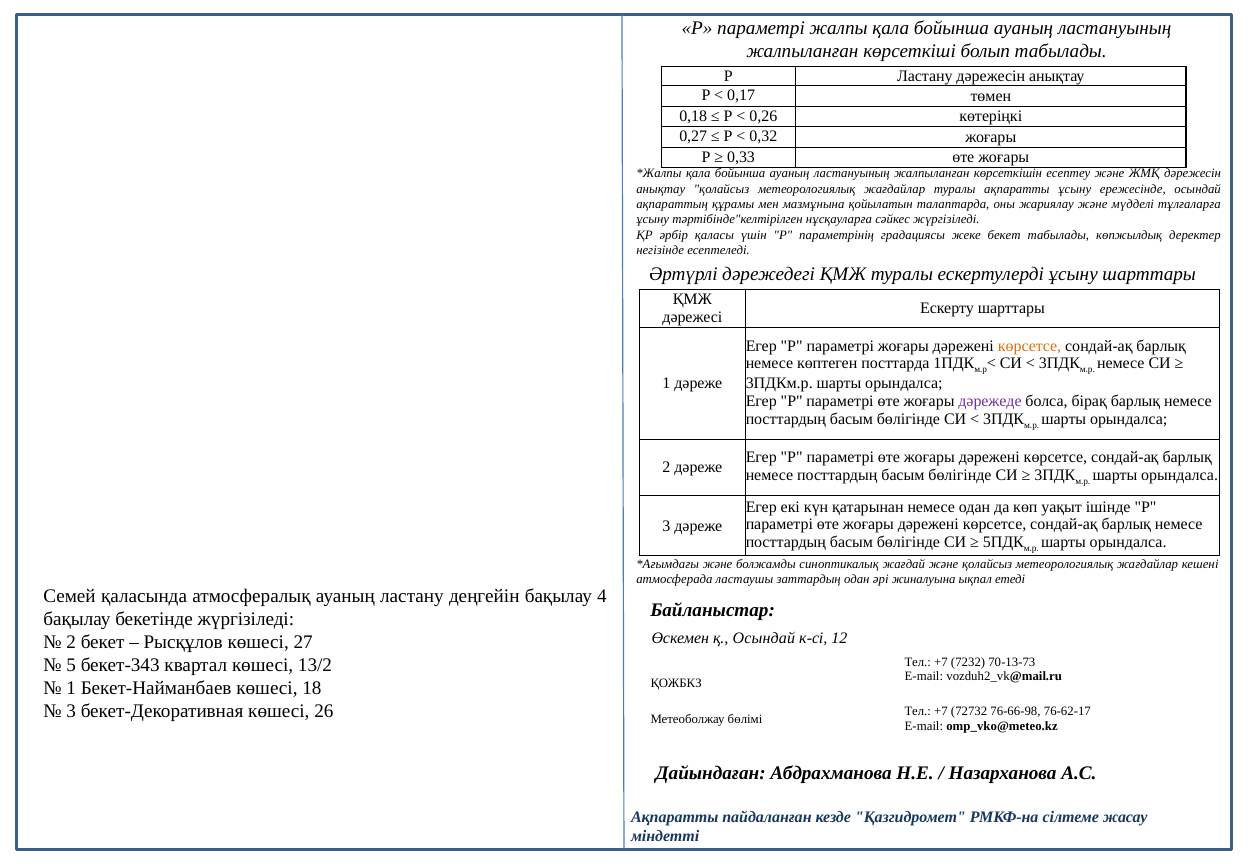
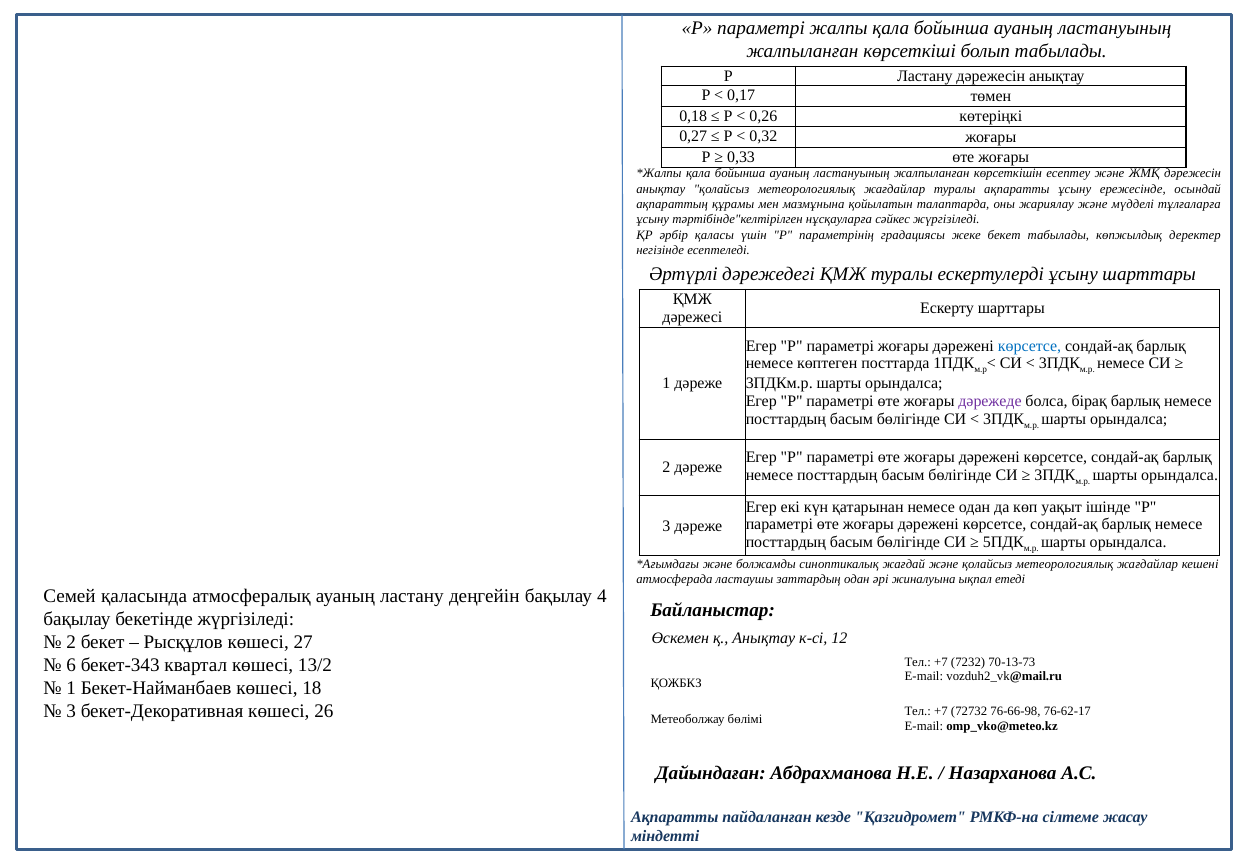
көрсетсе colour: orange -> blue (1030, 346)
қ Осындай: Осындай -> Анықтау (764, 638)
5: 5 -> 6 (71, 666)
